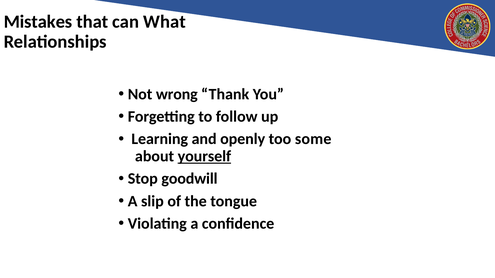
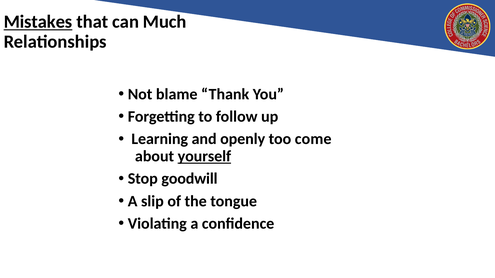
Mistakes underline: none -> present (38, 22)
What: What -> Much (165, 22)
wrong: wrong -> blame (177, 94)
some: some -> come (313, 139)
